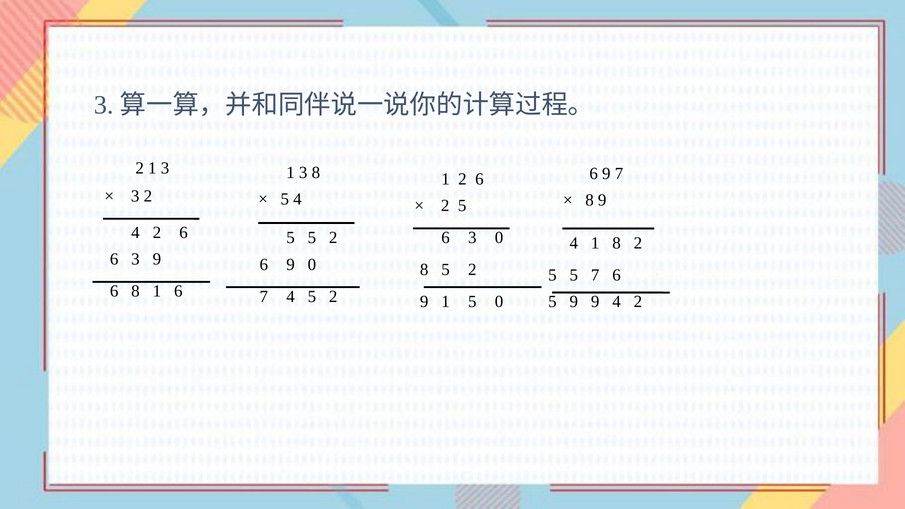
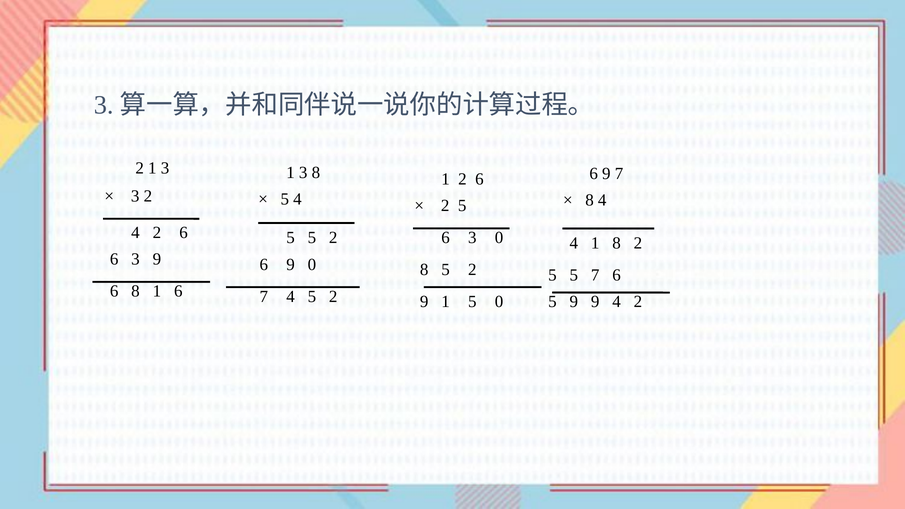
8 9: 9 -> 4 (602, 200)
